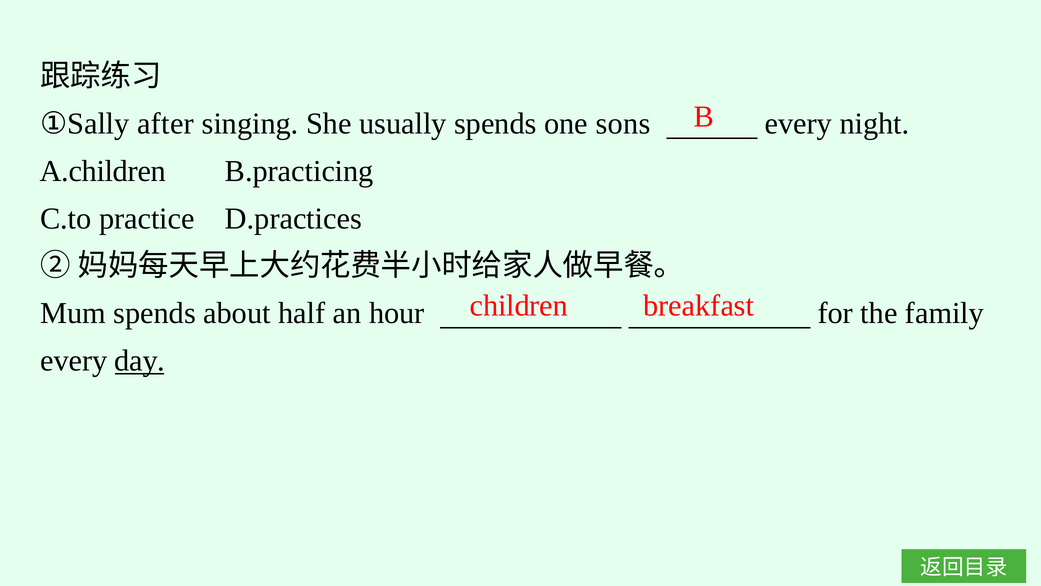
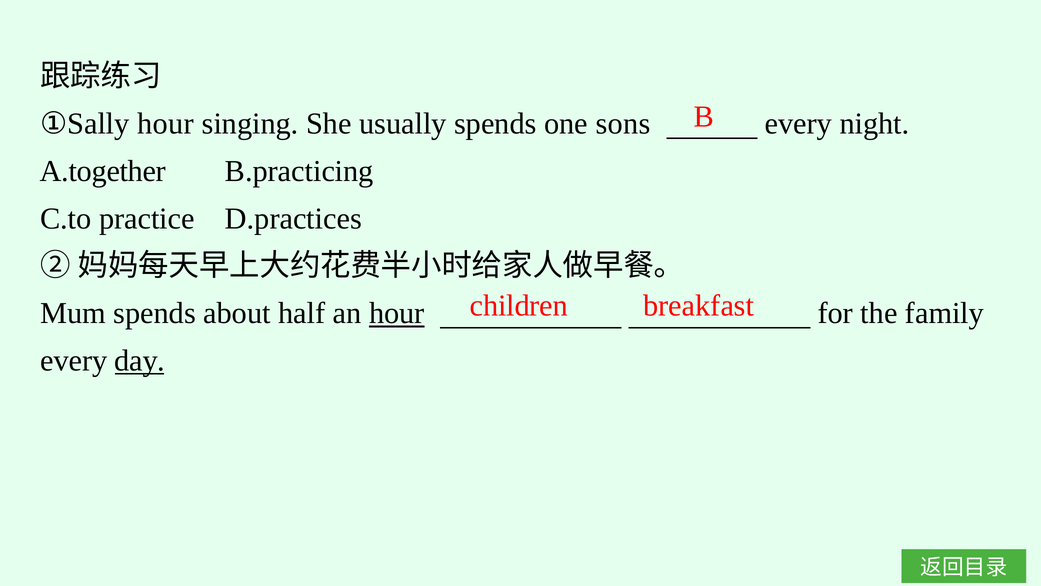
①Sally after: after -> hour (166, 124)
A.children: A.children -> A.together (103, 171)
hour underline: none -> present (397, 313)
